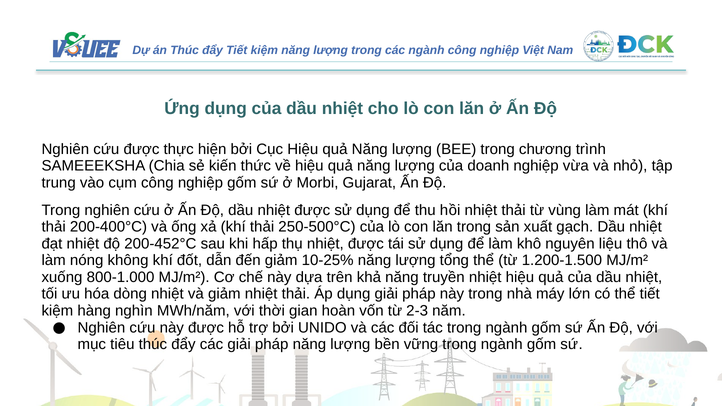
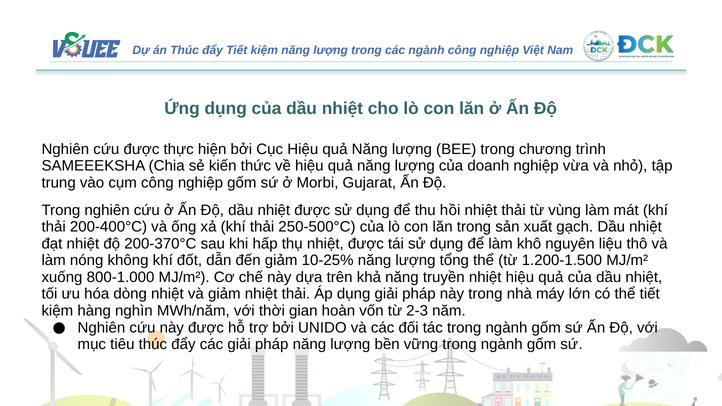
200-452°C: 200-452°C -> 200-370°C (160, 244)
